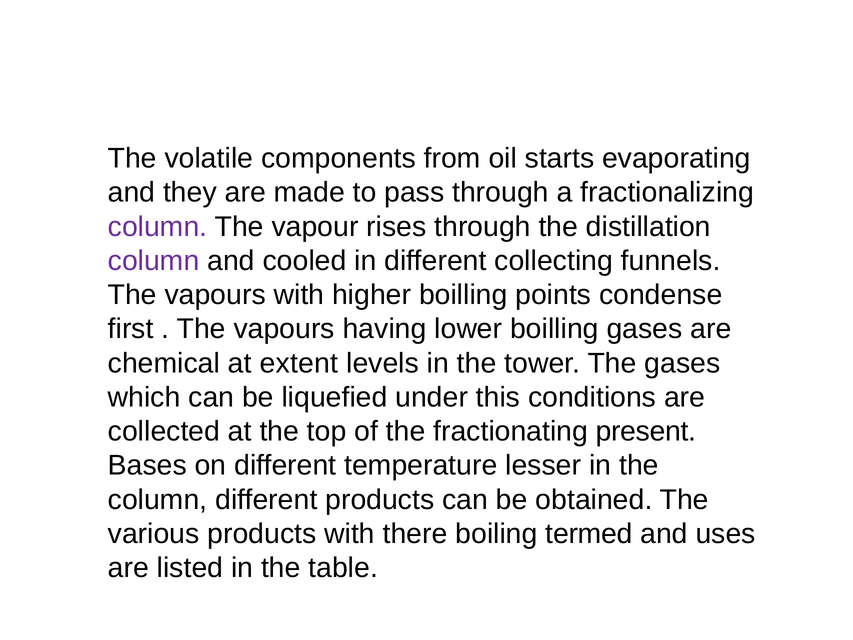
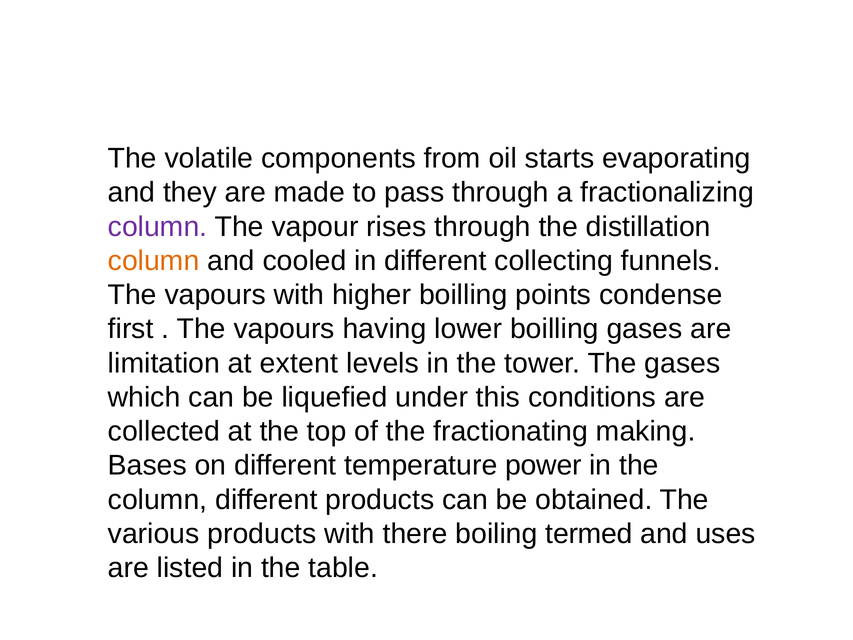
column colour: purple -> orange (154, 261)
chemical: chemical -> limitation (164, 363)
present: present -> making (646, 431)
lesser: lesser -> power (543, 465)
